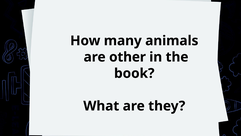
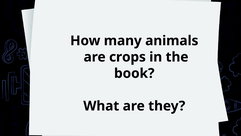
other: other -> crops (127, 57)
